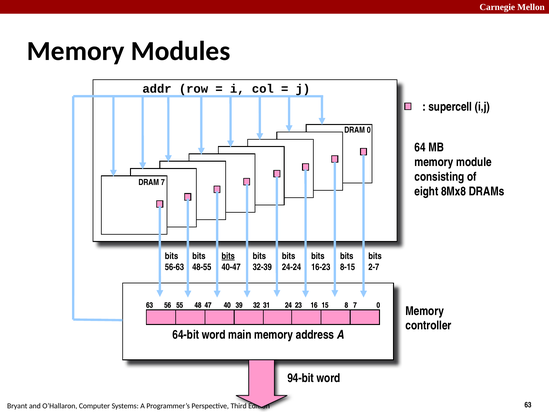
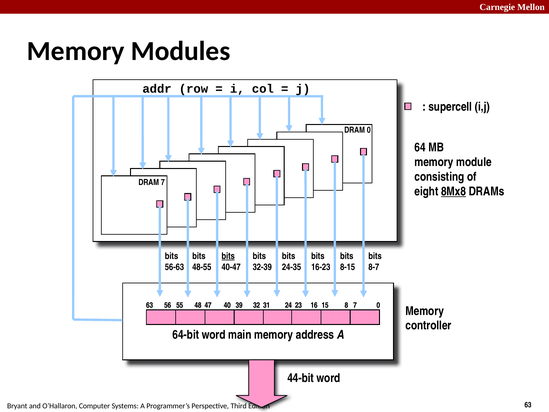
8Mx8 underline: none -> present (454, 191)
24-24: 24-24 -> 24-35 (292, 267)
2-7: 2-7 -> 8-7 (374, 267)
94-bit: 94-bit -> 44-bit (301, 378)
